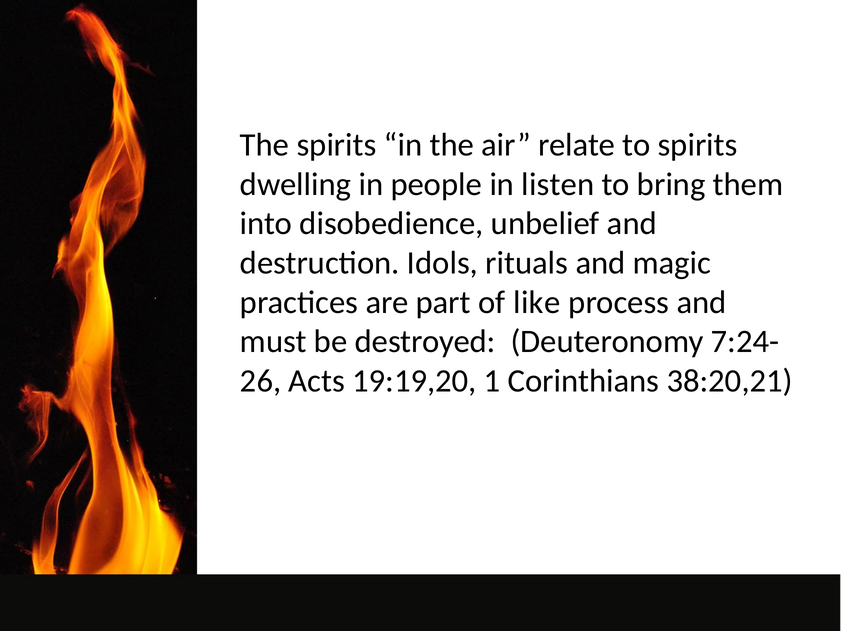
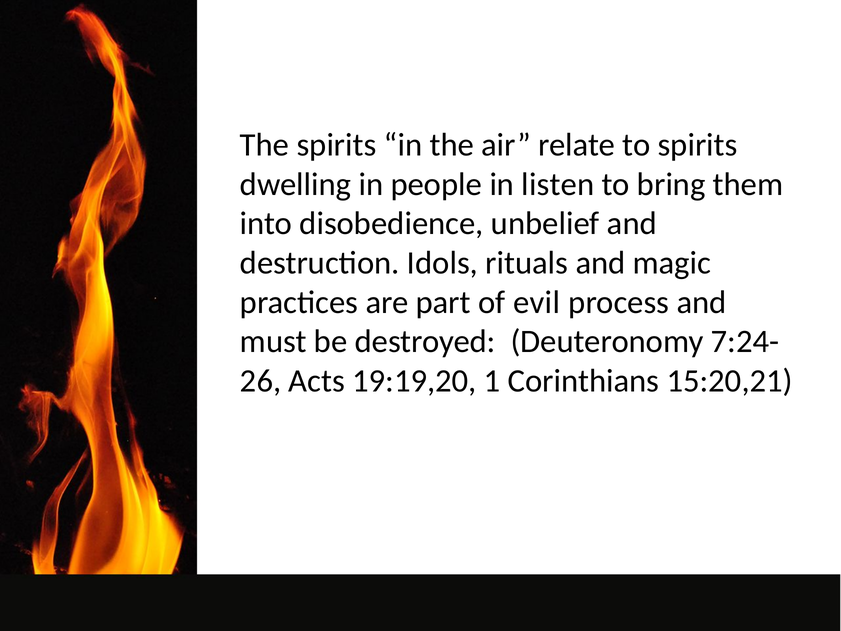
like: like -> evil (537, 302)
38:20,21: 38:20,21 -> 15:20,21 (730, 381)
